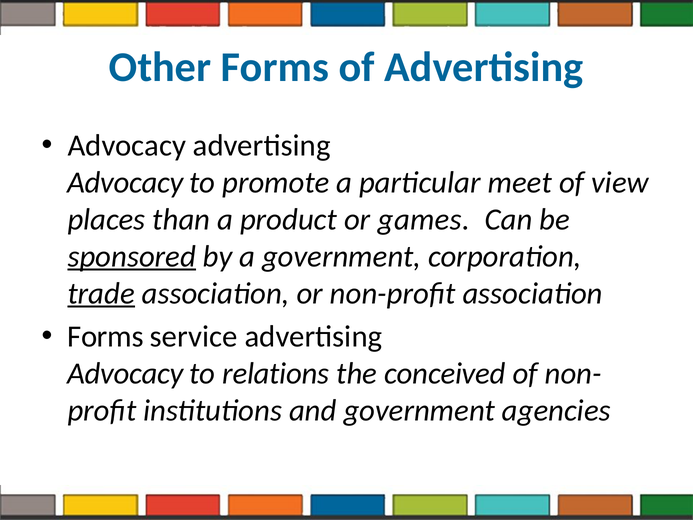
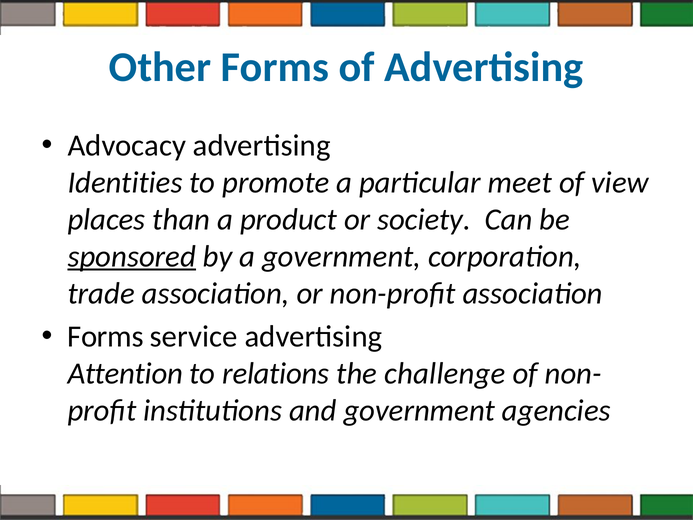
Advocacy: Advocacy -> Identities (125, 182)
games: games -> society (424, 219)
trade underline: present -> none (101, 293)
Advocacy: Advocacy -> Attention (125, 373)
conceived: conceived -> challenge (445, 373)
